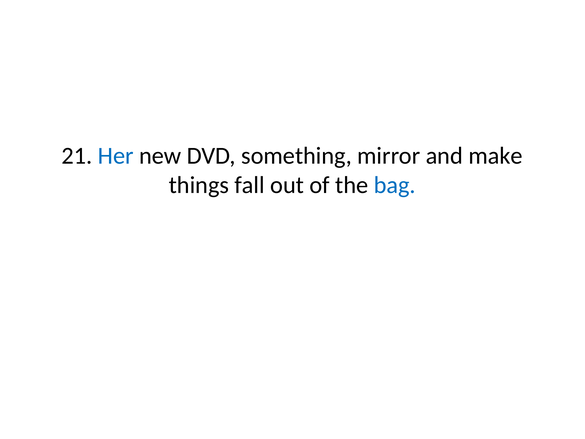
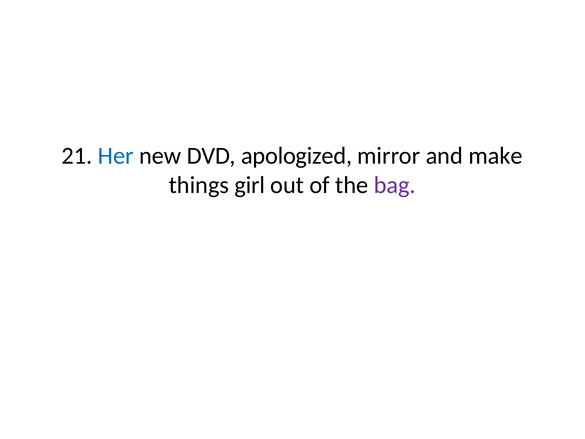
something: something -> apologized (297, 156)
fall: fall -> girl (250, 185)
bag colour: blue -> purple (395, 185)
